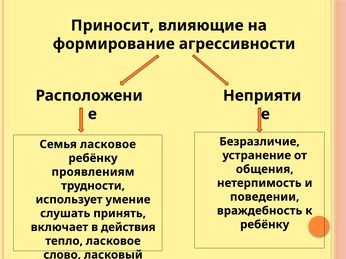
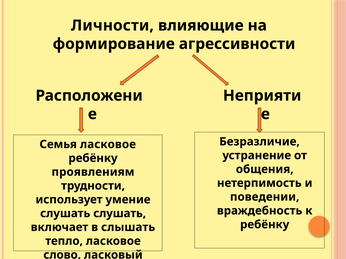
Приносит: Приносит -> Личности (112, 26)
слушать принять: принять -> слушать (120, 214)
действия: действия -> слышать (128, 228)
